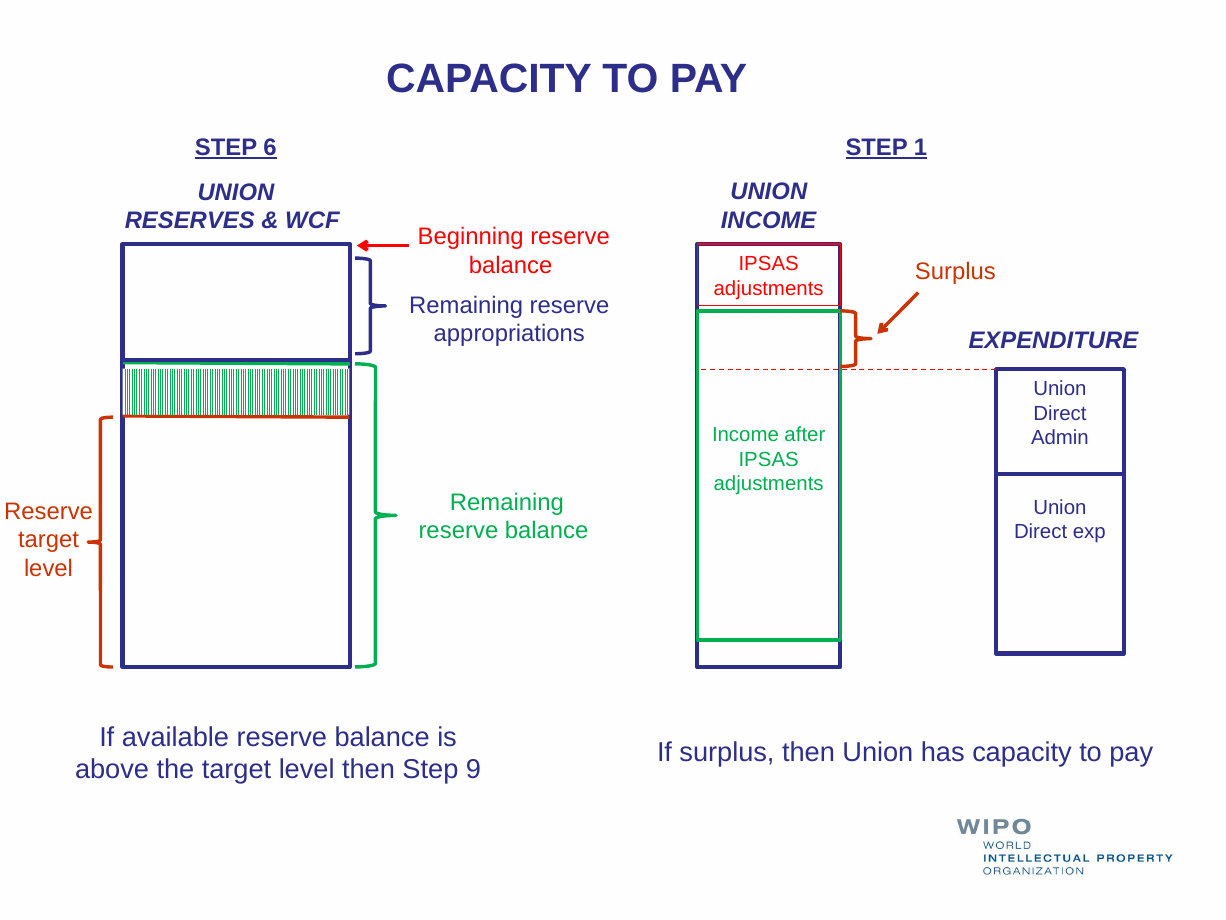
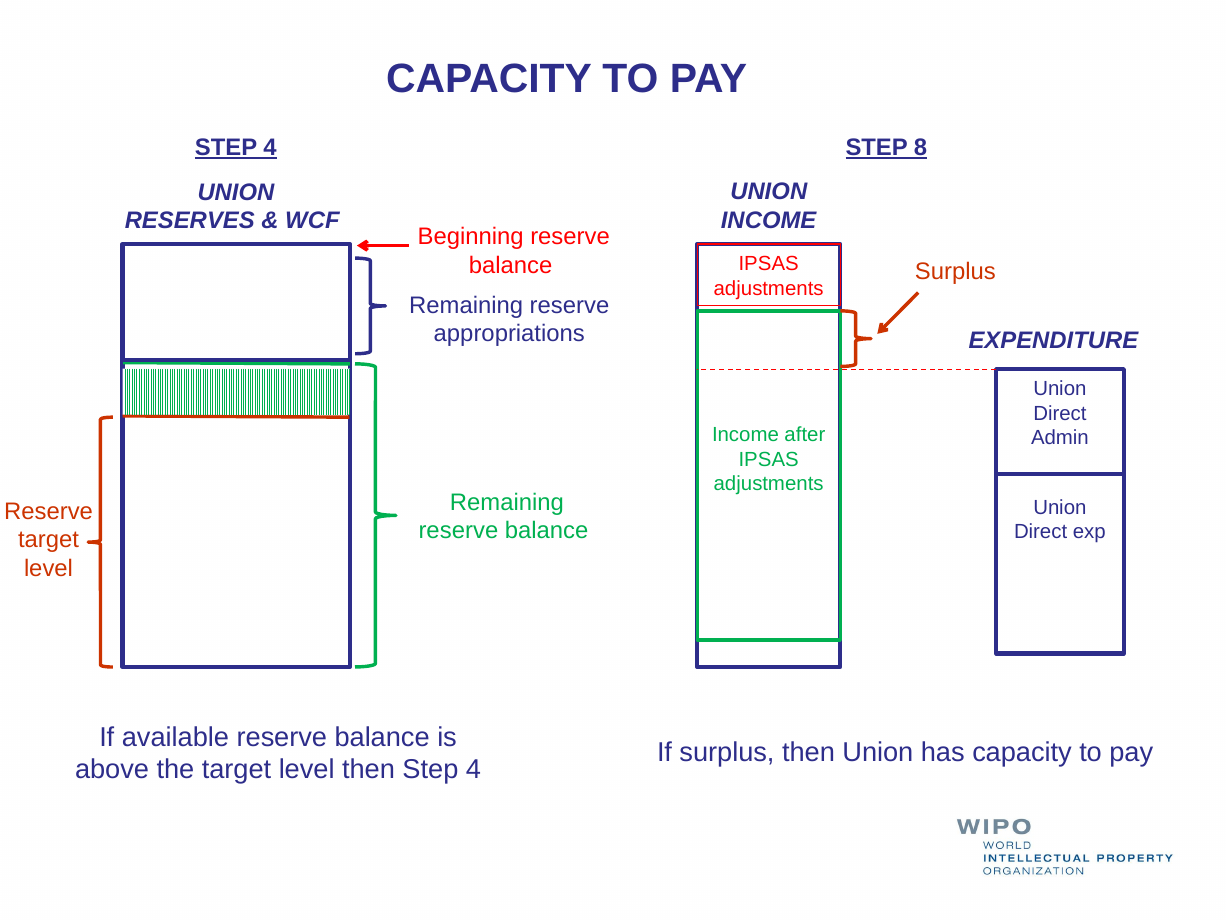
6: 6 -> 4 (270, 147)
1: 1 -> 8 (921, 147)
then Step 9: 9 -> 4 (473, 770)
